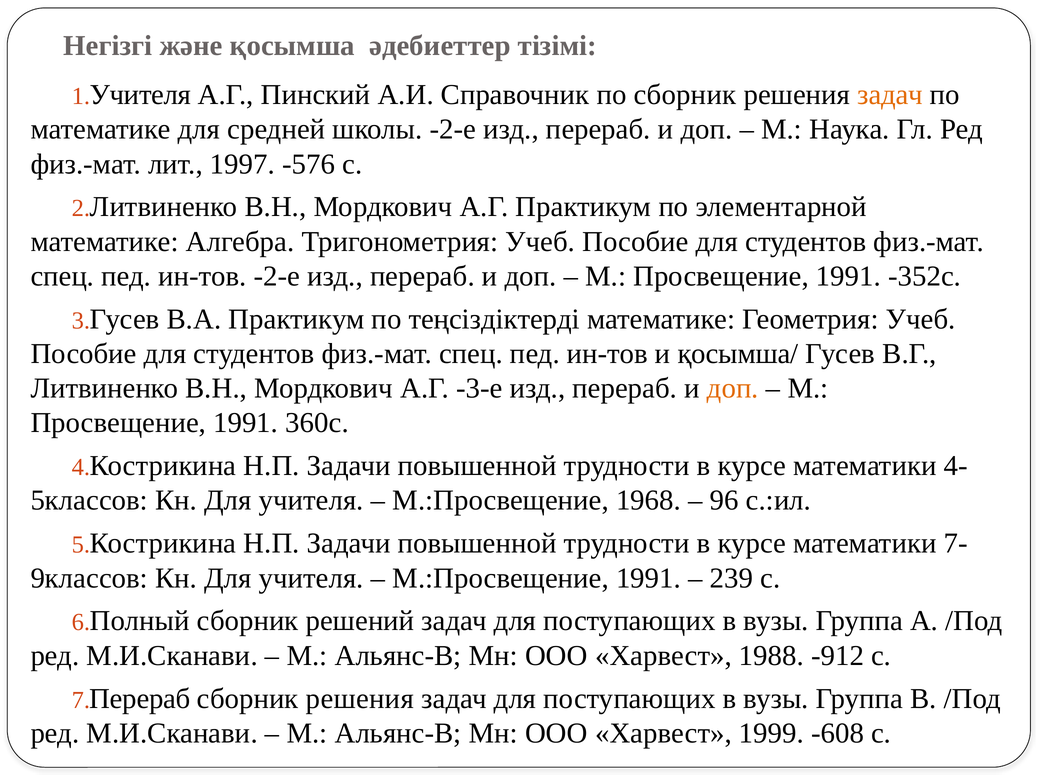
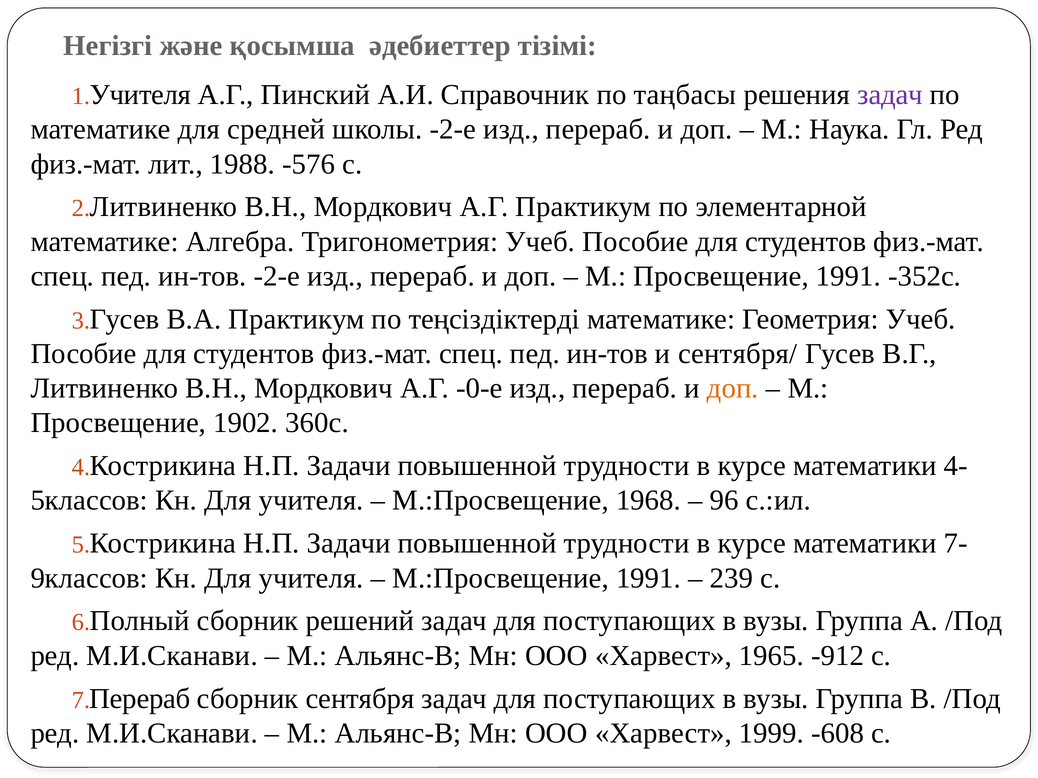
по сборник: сборник -> таңбасы (685, 95)
задач colour: orange -> purple (890, 95)
1997: 1997 -> 1988 (242, 164)
қосымша/: қосымша/ -> сентября/ (738, 354)
-3-е: -3-е -> -0-е (479, 389)
1991: 1991 -> 1902 (246, 423)
1988: 1988 -> 1965 (771, 656)
решения: решения -> сентября (360, 699)
